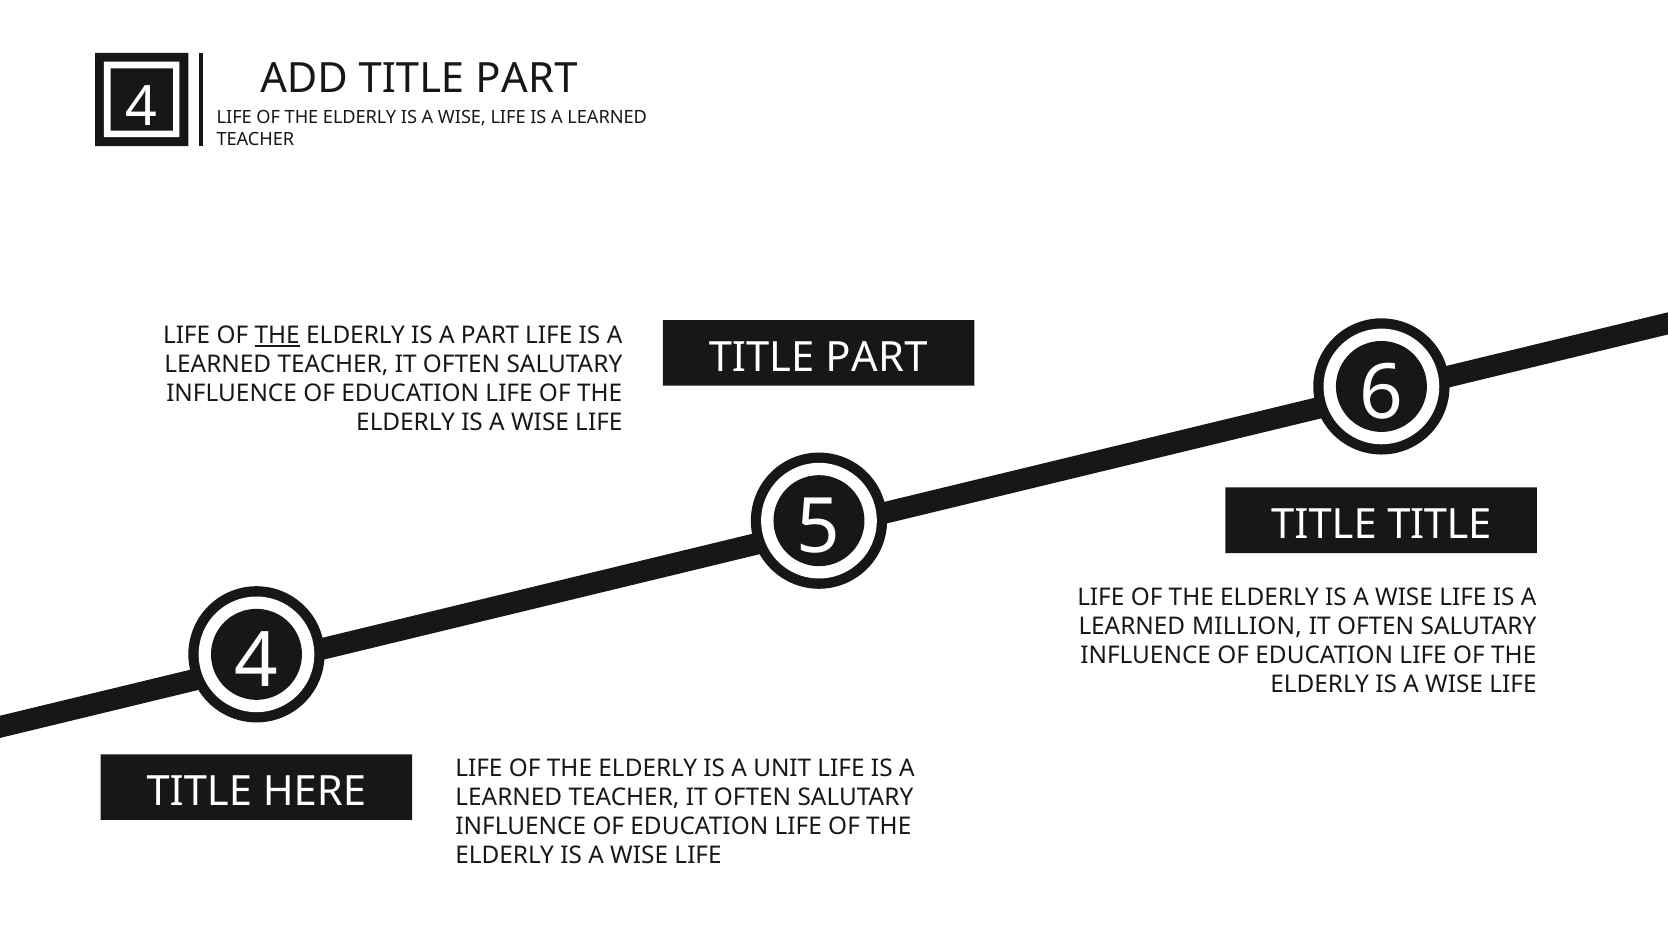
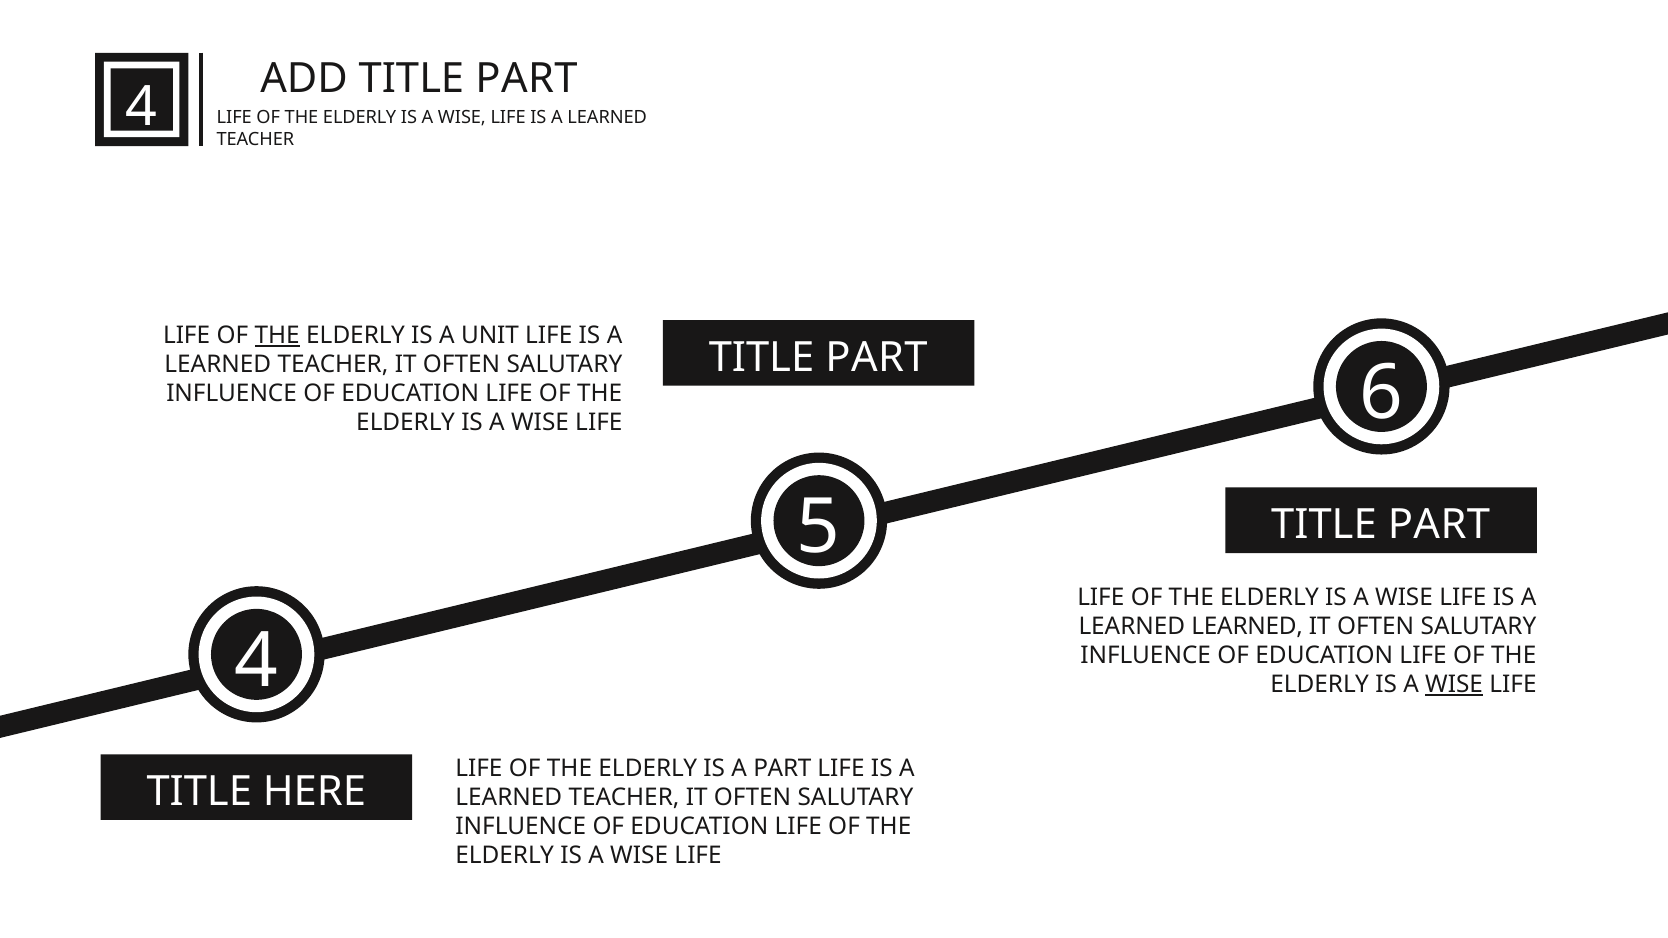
A PART: PART -> UNIT (490, 335)
TITLE: TITLE -> PART (1439, 525)
LEARNED MILLION: MILLION -> LEARNED (1247, 626)
WISE underline: none -> present (1454, 685)
A UNIT: UNIT -> PART (782, 768)
